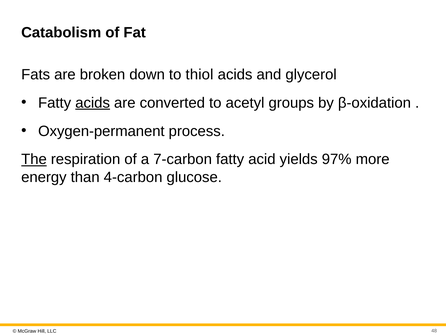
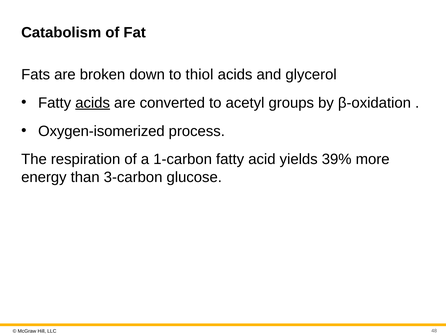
Oxygen-permanent: Oxygen-permanent -> Oxygen-isomerized (101, 131)
The underline: present -> none (34, 159)
7-carbon: 7-carbon -> 1-carbon (183, 159)
97%: 97% -> 39% (337, 159)
4-carbon: 4-carbon -> 3-carbon (133, 177)
